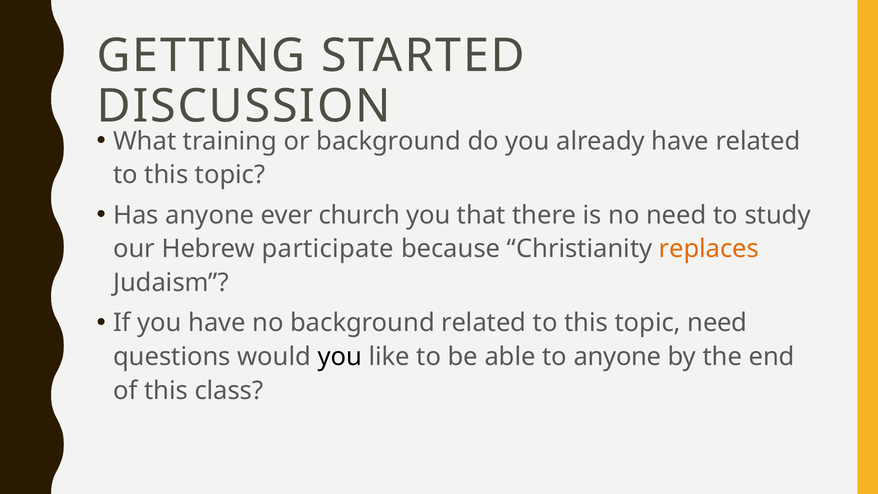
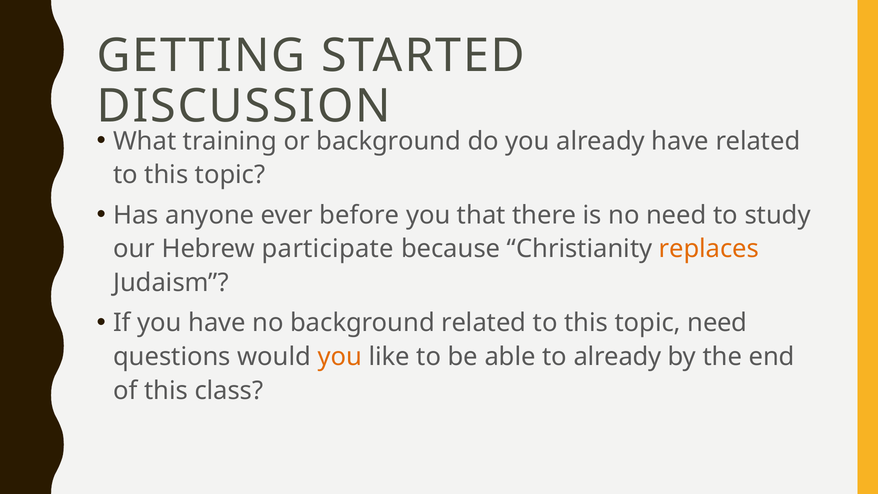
church: church -> before (359, 215)
you colour: black -> orange (340, 357)
to anyone: anyone -> already (617, 357)
